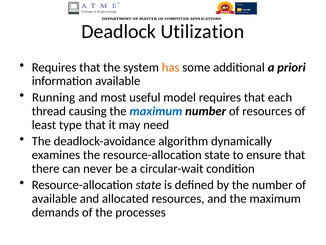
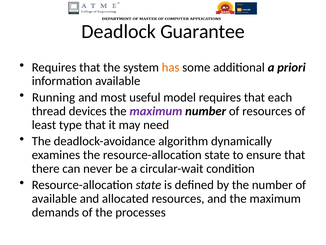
Utilization: Utilization -> Guarantee (203, 32)
causing: causing -> devices (88, 111)
maximum colour: blue -> purple (156, 111)
